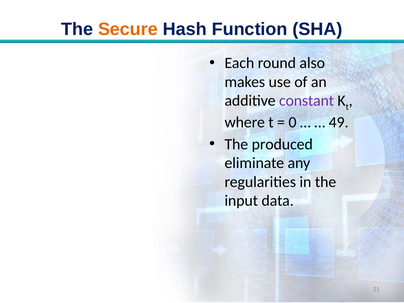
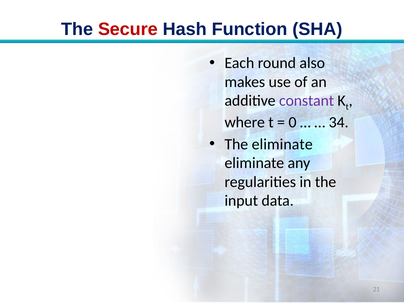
Secure colour: orange -> red (128, 29)
49: 49 -> 34 (339, 122)
The produced: produced -> eliminate (282, 144)
